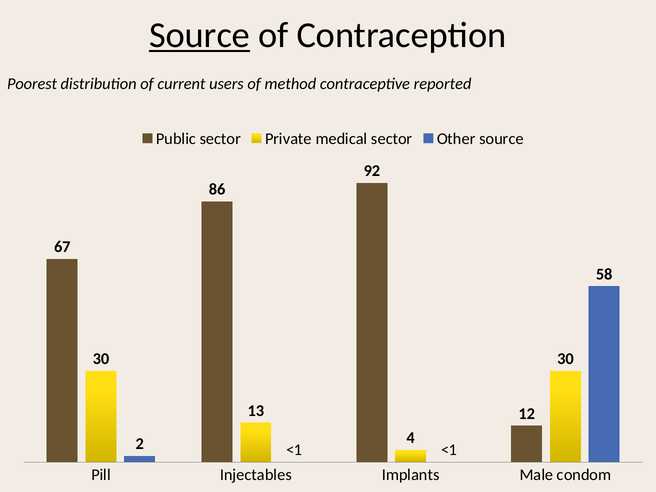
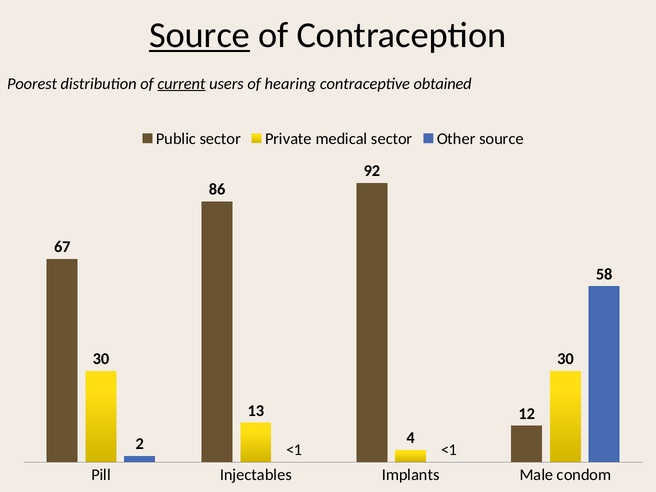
current underline: none -> present (181, 84)
method: method -> hearing (290, 84)
reported: reported -> obtained (443, 84)
